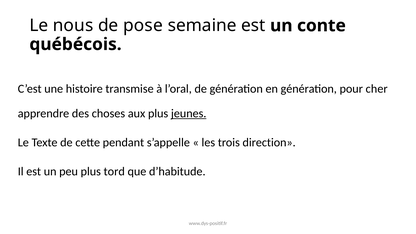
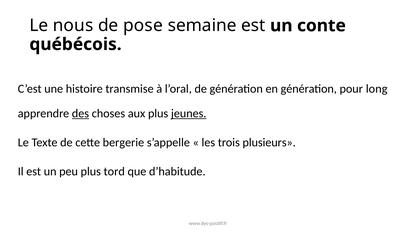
cher: cher -> long (377, 89)
des underline: none -> present (80, 113)
pendant: pendant -> bergerie (123, 142)
direction: direction -> plusieurs (269, 142)
